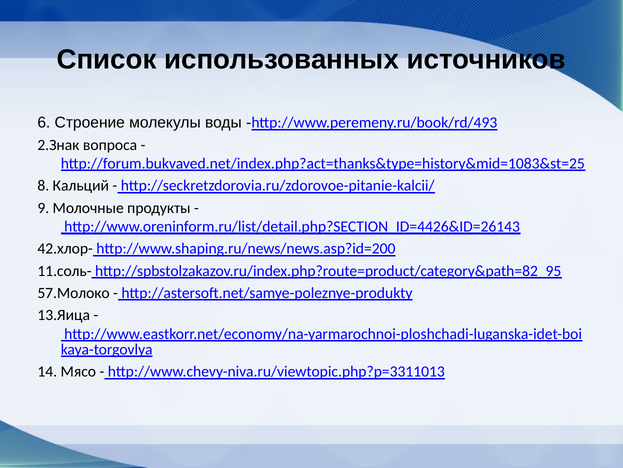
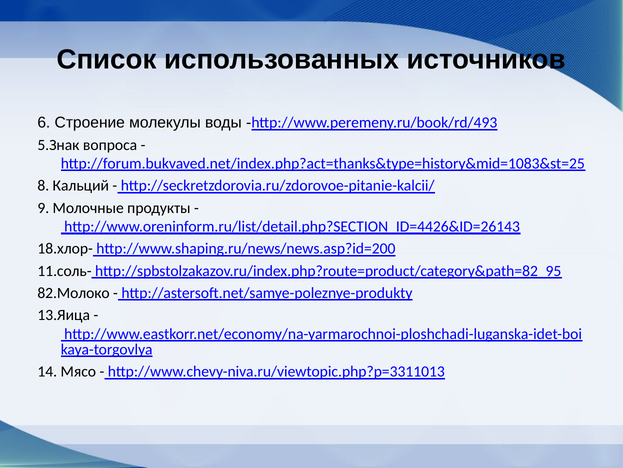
2.Знак: 2.Знак -> 5.Знак (58, 145)
42.хлор-: 42.хлор- -> 18.хлор- (65, 248)
57.Молоко: 57.Молоко -> 82.Молоко (74, 293)
